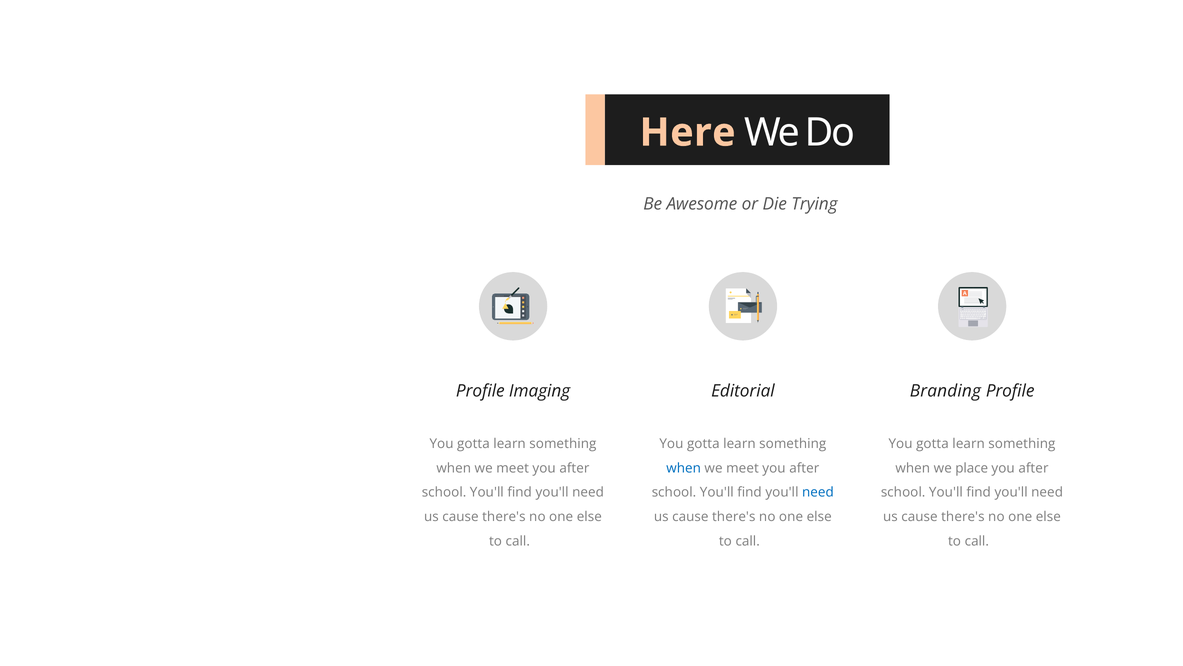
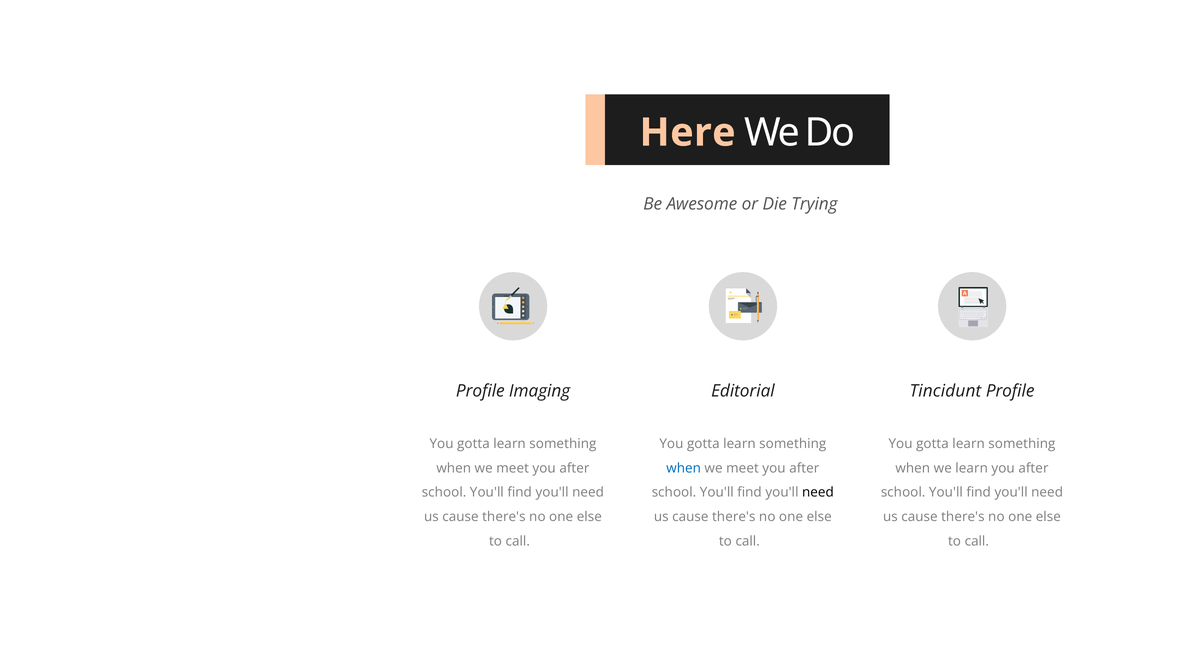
Branding: Branding -> Tincidunt (945, 391)
we place: place -> learn (972, 468)
need colour: blue -> black (818, 492)
